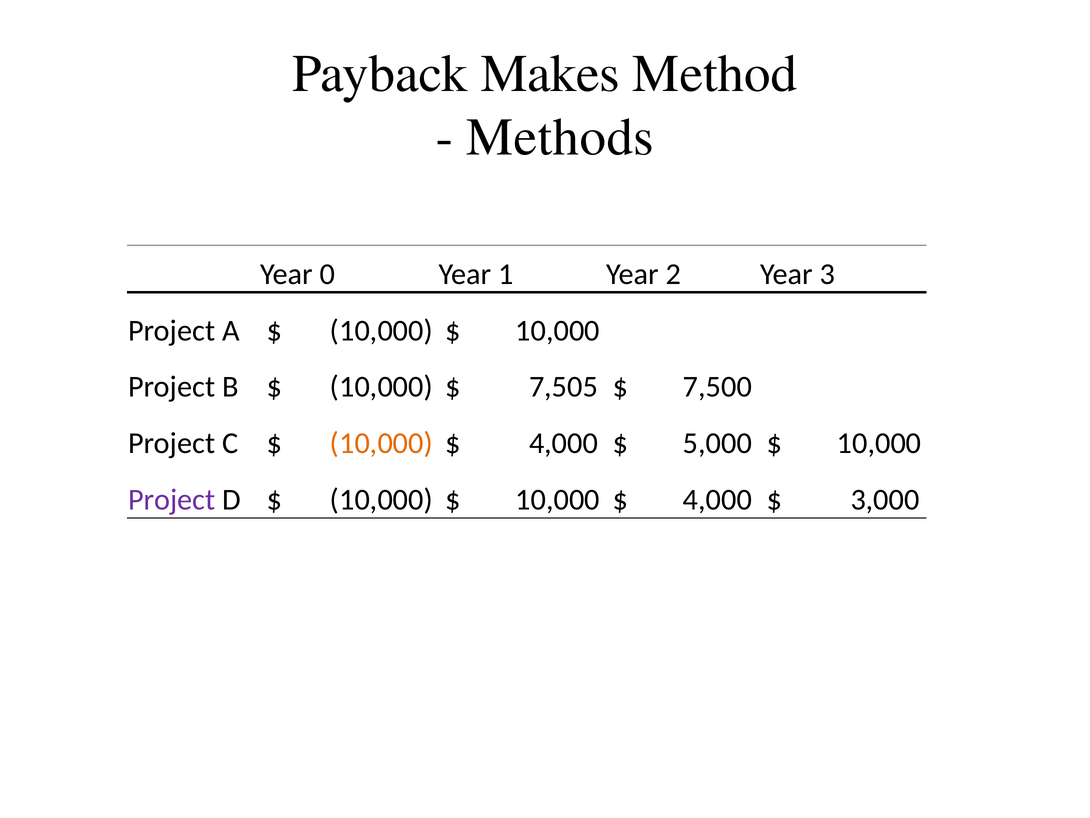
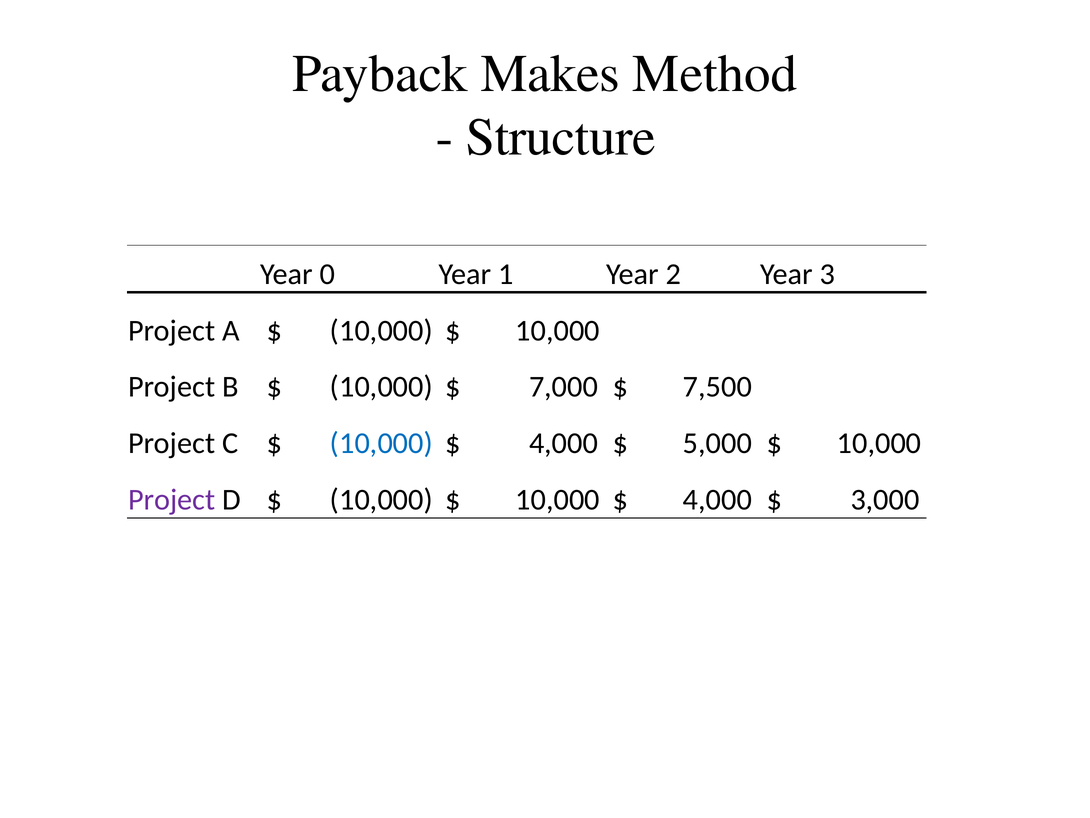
Methods: Methods -> Structure (561, 137)
7,505: 7,505 -> 7,000 (563, 387)
10,000 colour: orange -> blue (381, 443)
